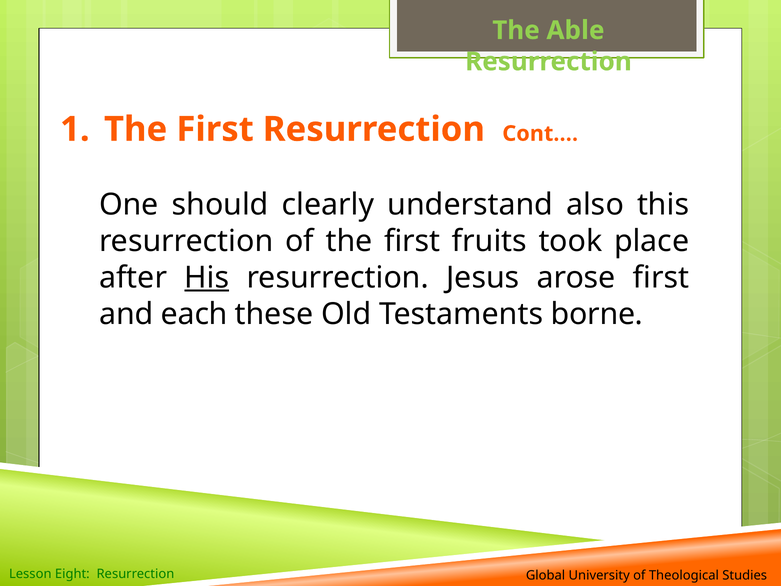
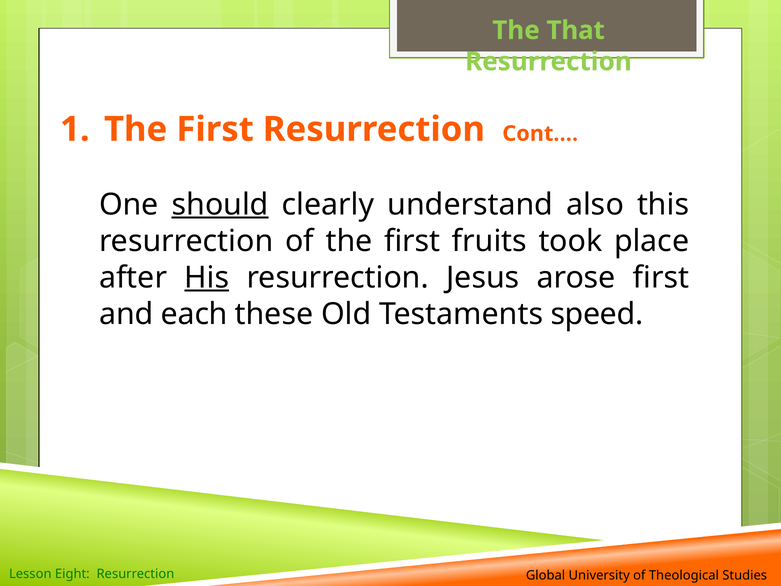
Able: Able -> That (576, 30)
should underline: none -> present (220, 205)
borne: borne -> speed (597, 314)
